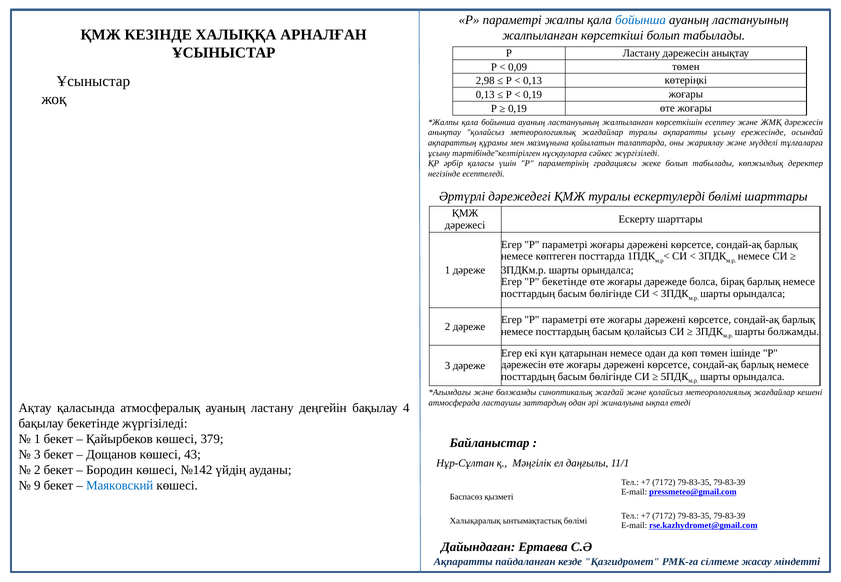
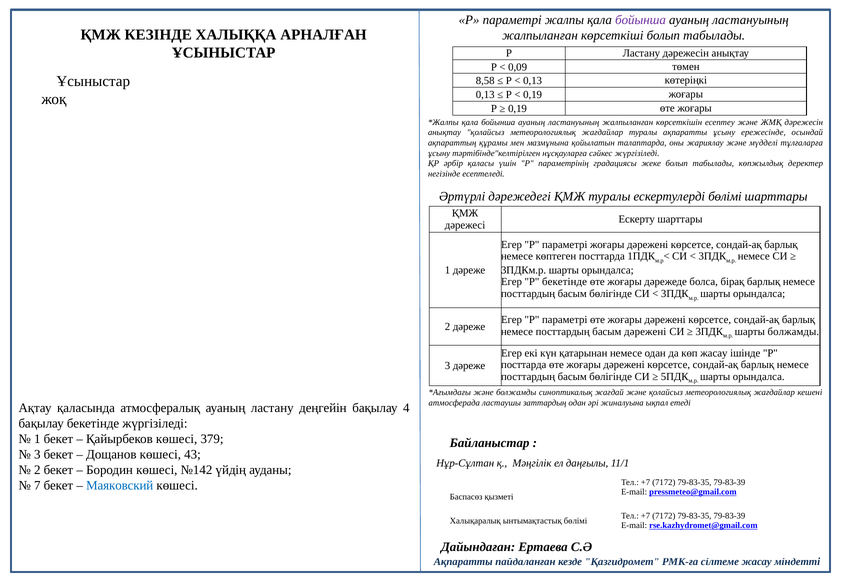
бойынша colour: blue -> purple (641, 20)
2,98: 2,98 -> 8,58 (485, 81)
басым қолайсыз: қолайсыз -> дәрежені (645, 332)
көп төмен: төмен -> жасау (714, 353)
дәрежесін: дәрежесін -> посттарда (524, 365)
9: 9 -> 7 (37, 486)
